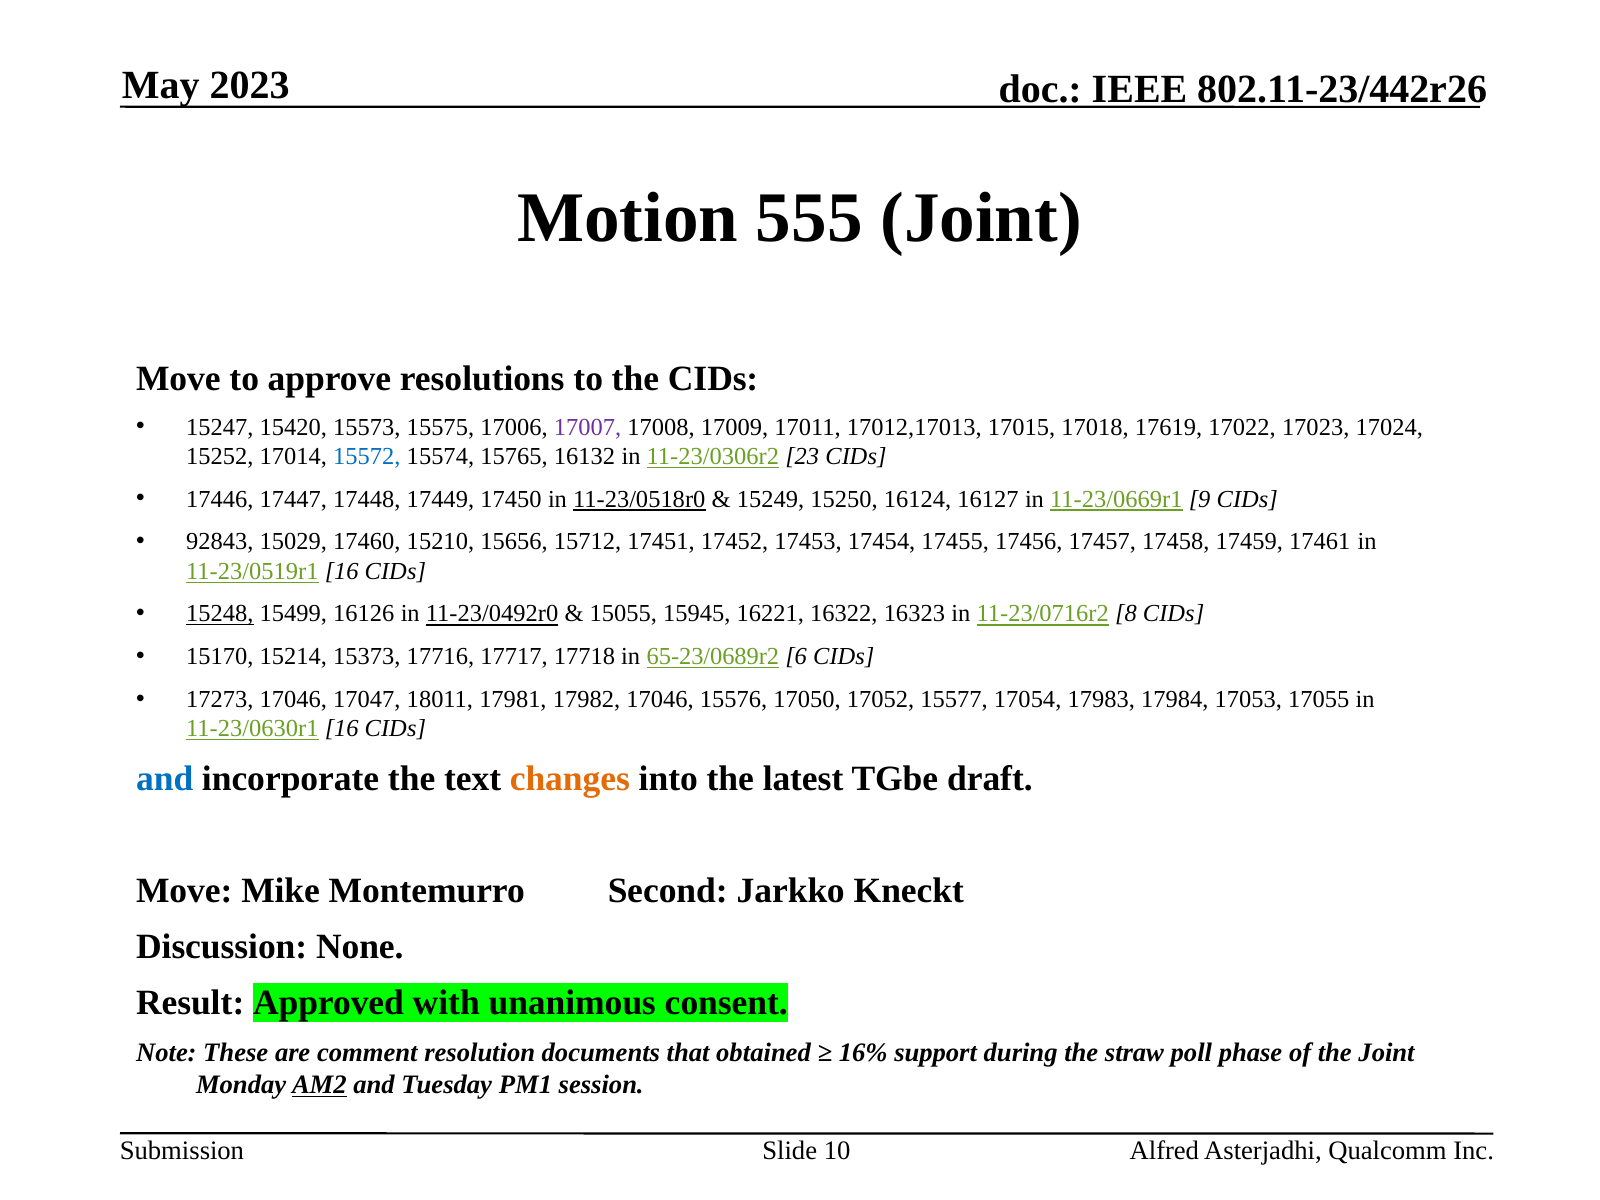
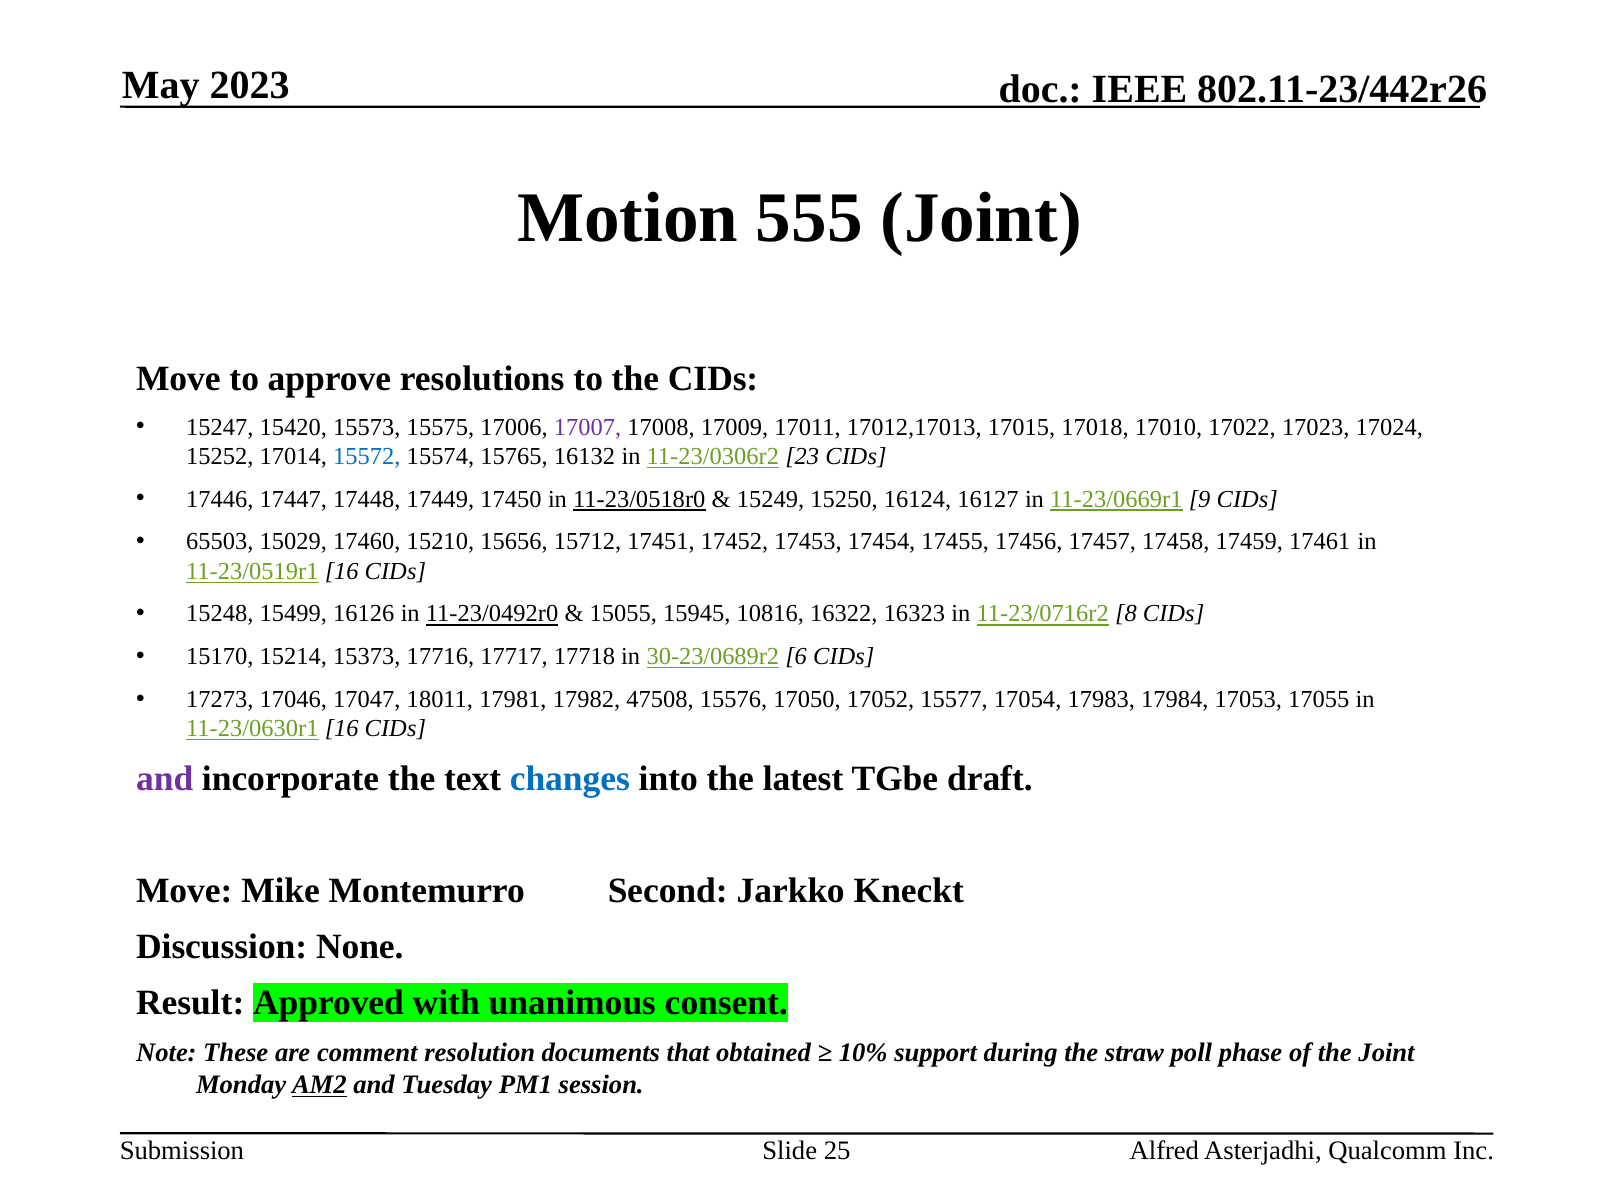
17619: 17619 -> 17010 (1169, 427)
92843: 92843 -> 65503 (220, 542)
15248 underline: present -> none (220, 614)
16221: 16221 -> 10816 (770, 614)
65-23/0689r2: 65-23/0689r2 -> 30-23/0689r2 (713, 657)
17982 17046: 17046 -> 47508 (660, 699)
and colour: blue -> purple (165, 779)
changes colour: orange -> blue (570, 779)
16%: 16% -> 10% (863, 1053)
10: 10 -> 25 (837, 1151)
